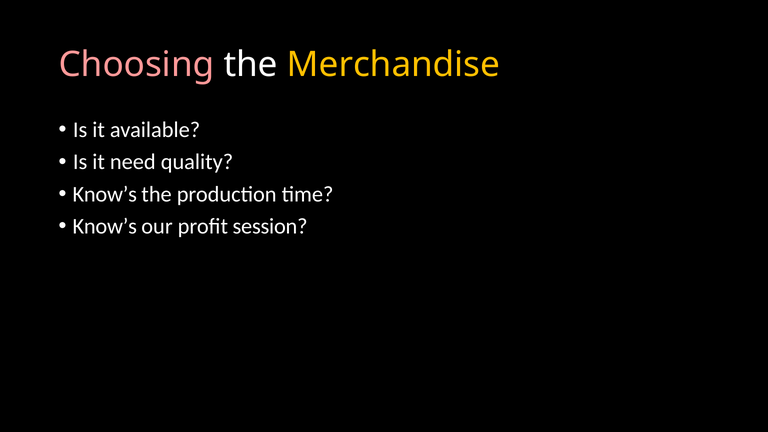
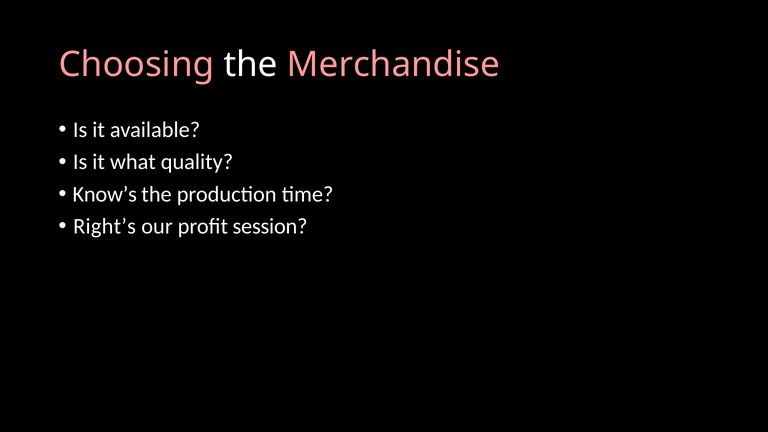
Merchandise colour: yellow -> pink (394, 65)
need: need -> what (133, 162)
Know’s: Know’s -> Right’s (105, 226)
